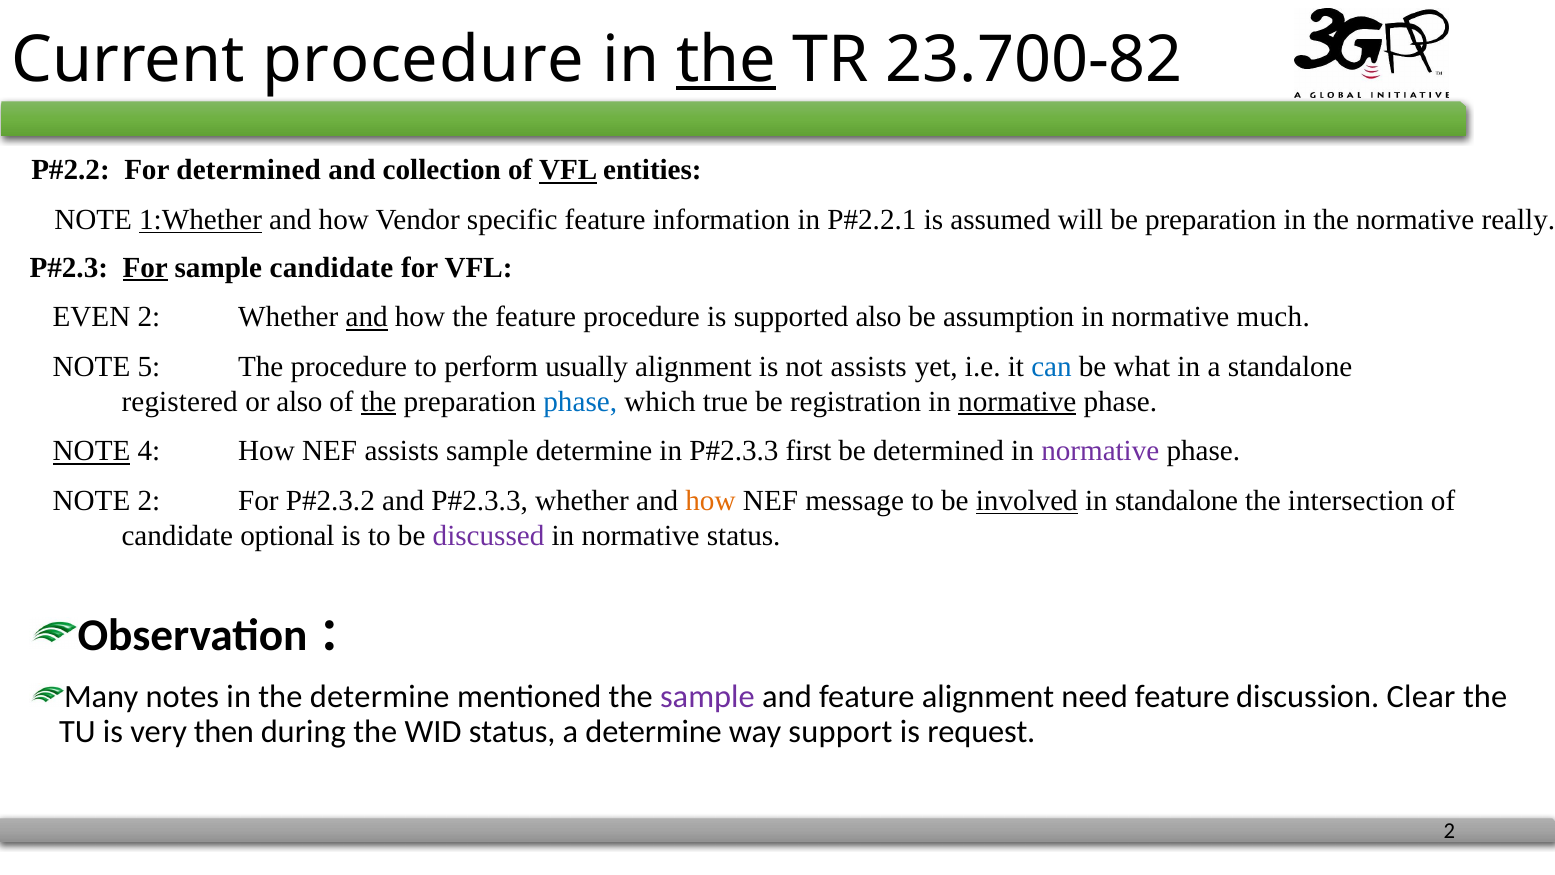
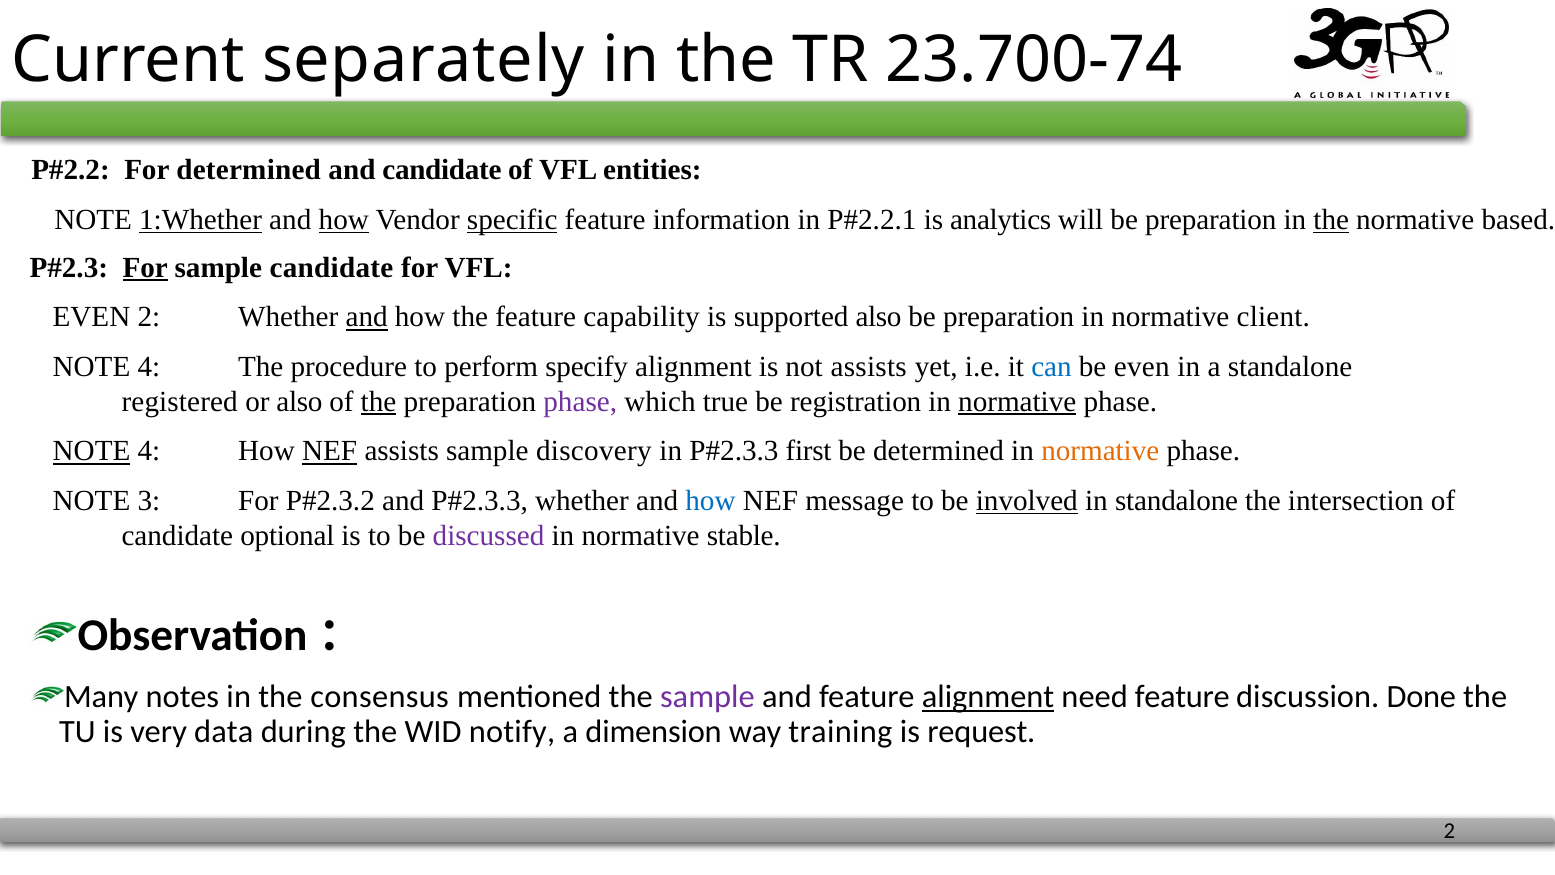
Current procedure: procedure -> separately (423, 60)
the underline: present -> none (726, 60)
23.700-82: 23.700-82 -> 23.700-74 (1034, 60)
and collection: collection -> candidate (442, 170)
VFL underline: present -> none (568, 170)
how underline: none -> present (344, 220)
specific underline: none -> present (512, 220)
assumed: assumed -> analytics (1001, 220)
the underline: none -> present (1331, 220)
really: really -> based (1518, 220)
feature procedure: procedure -> capability (641, 317)
assumption: assumption -> preparation (1009, 317)
much: much -> client (1273, 317)
5: 5 -> 4 (149, 367)
usually: usually -> specify (587, 367)
be what: what -> even (1142, 367)
phase colour: blue -> purple (580, 402)
NEF underline: none -> present (330, 451)
sample determine: determine -> discovery (594, 451)
normative colour: purple -> orange (1100, 451)
NOTE 2: 2 -> 3 (149, 501)
how colour: orange -> blue (710, 501)
normative status: status -> stable (744, 536)
the determine: determine -> consensus (380, 697)
alignment underline: none -> present (988, 697)
Clear: Clear -> Done (1421, 697)
then: then -> data (224, 732)
WID status: status -> notify (512, 732)
a determine: determine -> dimension (654, 732)
support: support -> training (840, 732)
